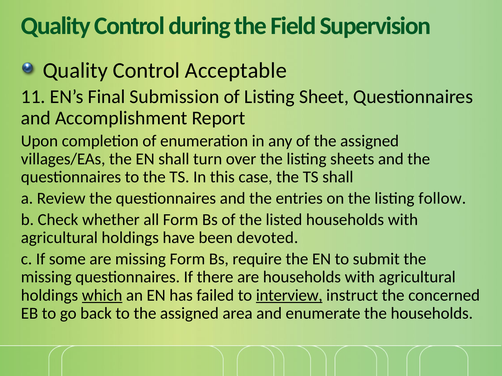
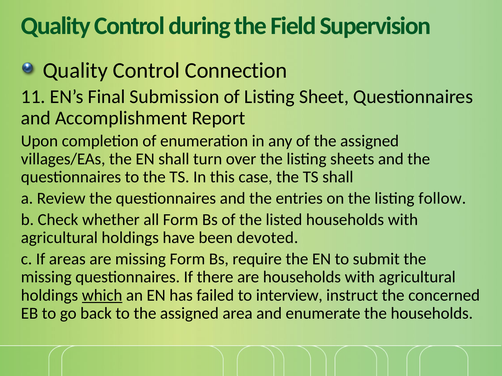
Acceptable: Acceptable -> Connection (236, 70)
some: some -> areas (67, 259)
interview underline: present -> none (289, 296)
